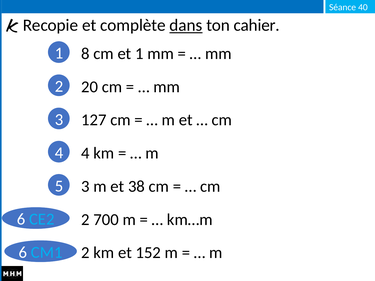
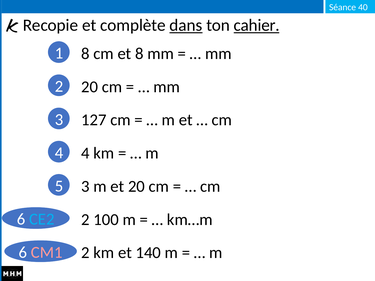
cahier underline: none -> present (257, 25)
et 1: 1 -> 8 (139, 54)
et 38: 38 -> 20 (136, 186)
700: 700 -> 100 (106, 220)
CM1 colour: light blue -> pink (47, 253)
152: 152 -> 140 (148, 253)
